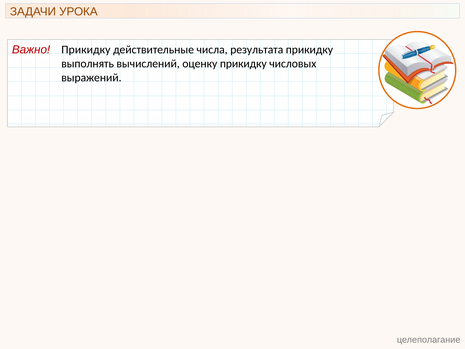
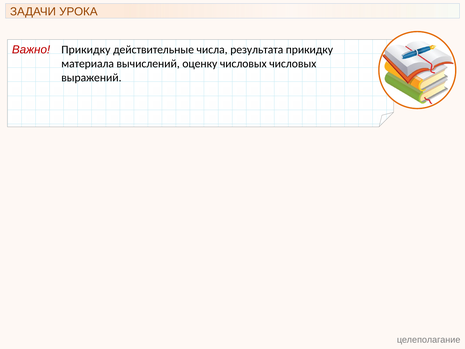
выполнять: выполнять -> материала (88, 64)
оценку прикидку: прикидку -> числовых (243, 64)
